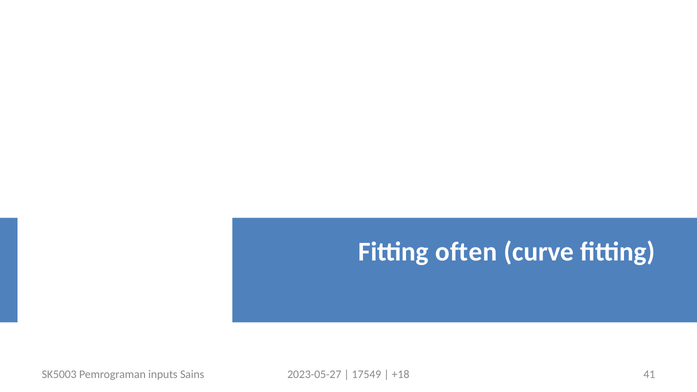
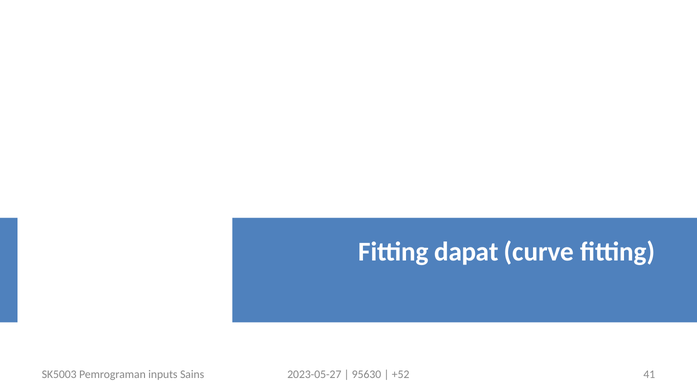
often: often -> dapat (466, 252)
17549: 17549 -> 95630 (367, 375)
+18: +18 -> +52 (401, 375)
